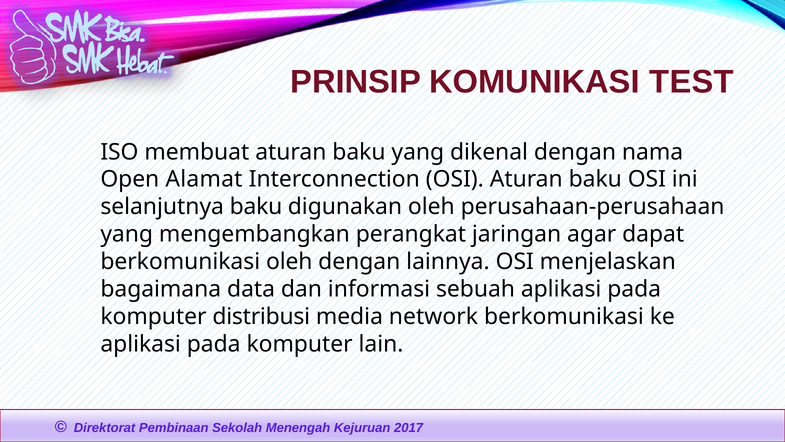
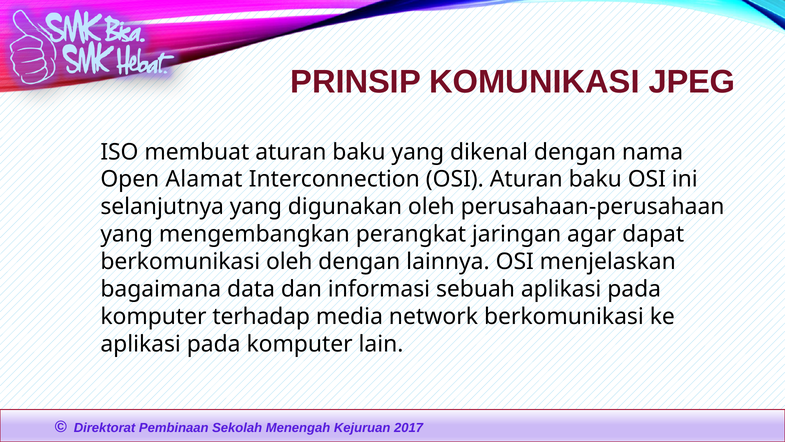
TEST: TEST -> JPEG (692, 82)
selanjutnya baku: baku -> yang (256, 207)
distribusi: distribusi -> terhadap (261, 316)
